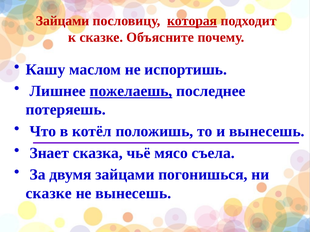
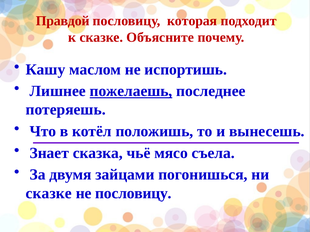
Зайцами: Зайцами -> Правдой (63, 21)
которая underline: present -> none (192, 21)
не вынесешь: вынесешь -> пословицу (133, 194)
